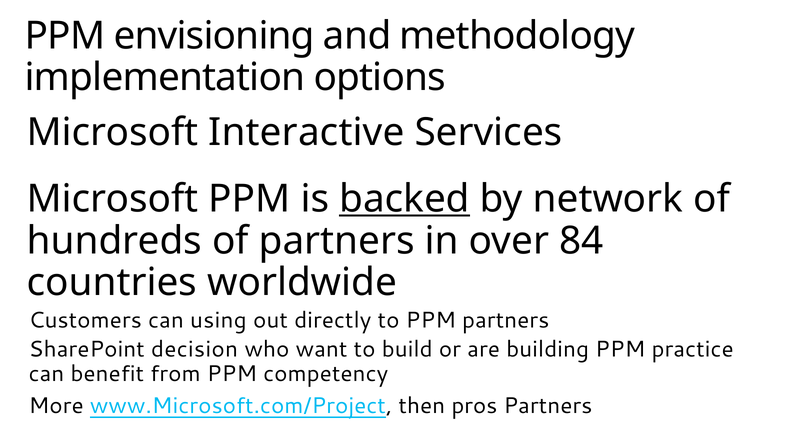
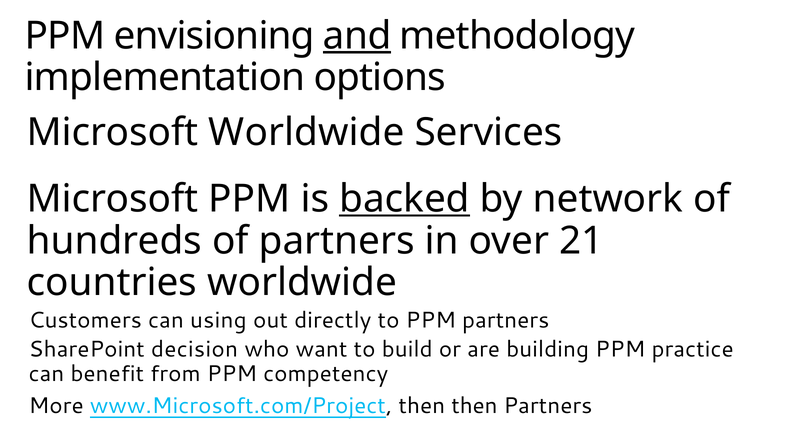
and underline: none -> present (357, 36)
Microsoft Interactive: Interactive -> Worldwide (306, 133)
84: 84 -> 21 (581, 241)
then pros: pros -> then (474, 406)
